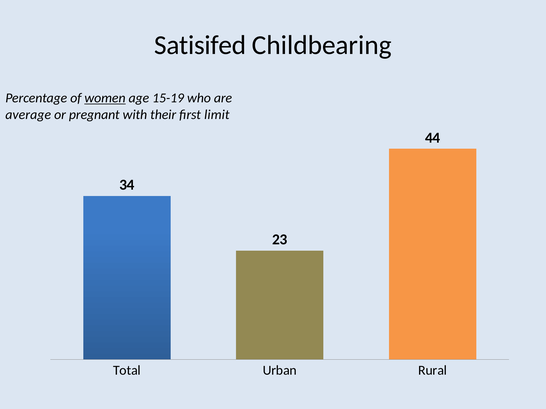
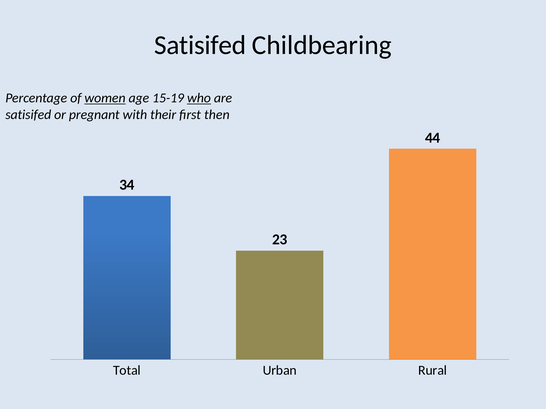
who underline: none -> present (199, 98)
average: average -> satisifed (28, 115)
limit: limit -> then (217, 115)
